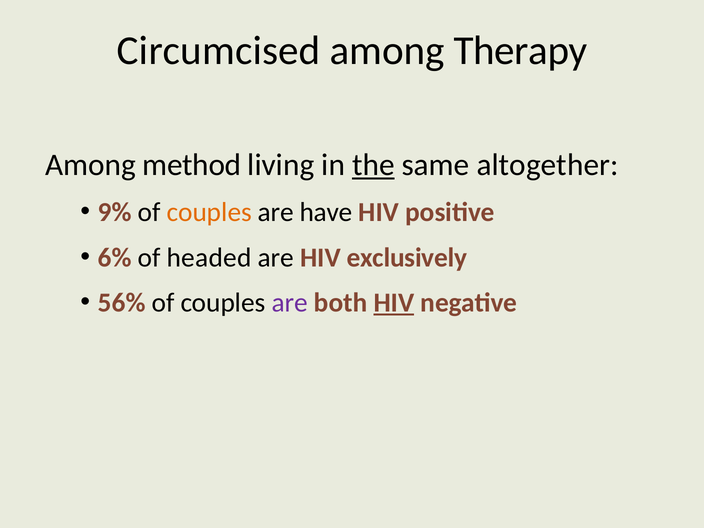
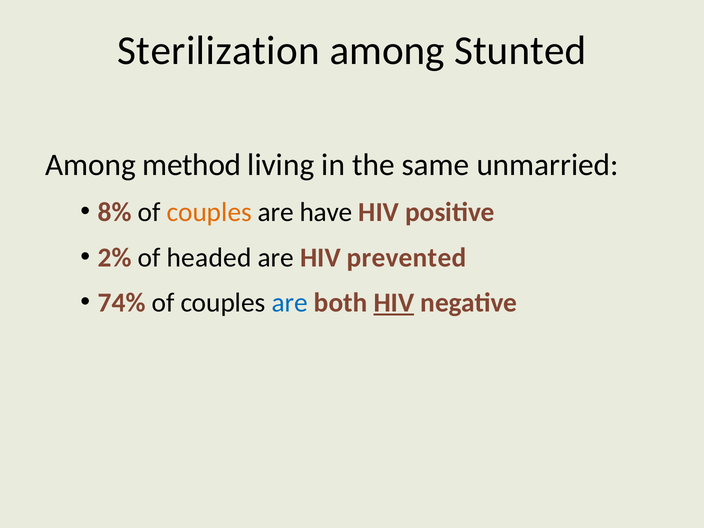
Circumcised: Circumcised -> Sterilization (219, 51)
Therapy: Therapy -> Stunted (520, 51)
the underline: present -> none (373, 165)
altogether: altogether -> unmarried (548, 165)
9%: 9% -> 8% (115, 212)
6%: 6% -> 2% (115, 258)
exclusively: exclusively -> prevented (407, 258)
56%: 56% -> 74% (122, 303)
are colour: purple -> blue (290, 303)
